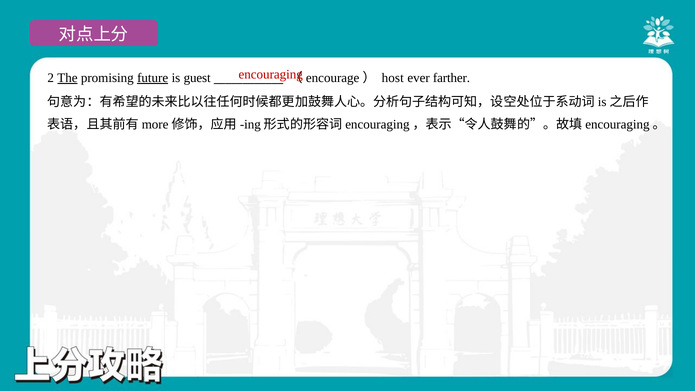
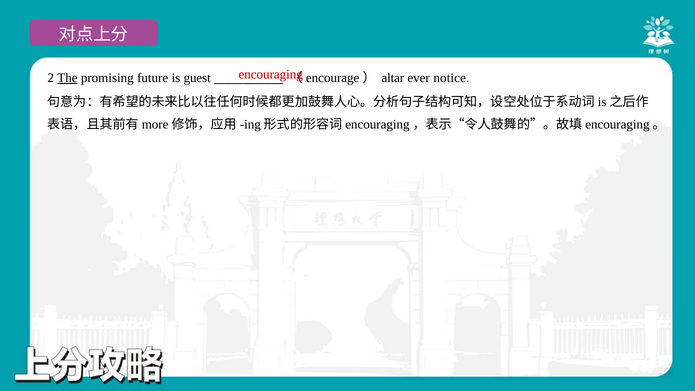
future underline: present -> none (153, 78)
host: host -> altar (393, 78)
farther: farther -> notice (451, 78)
